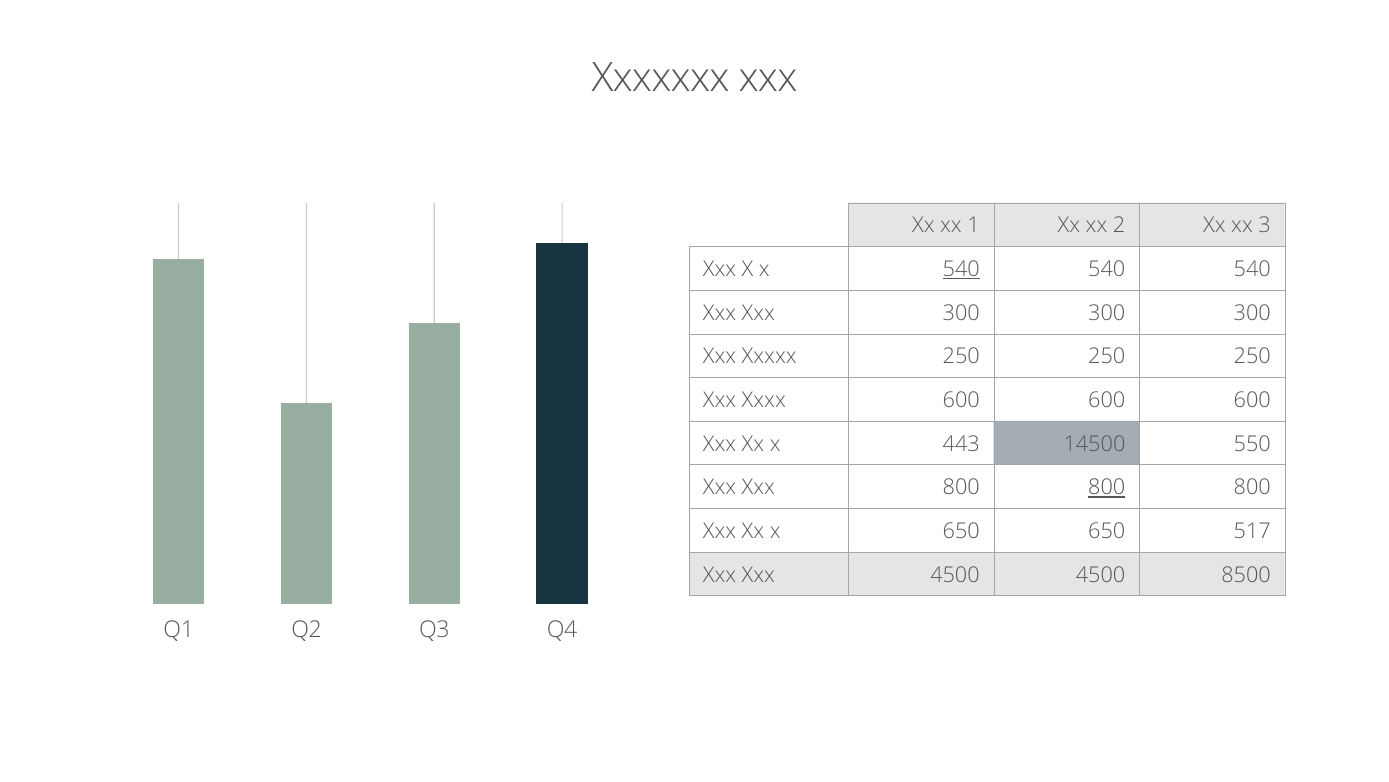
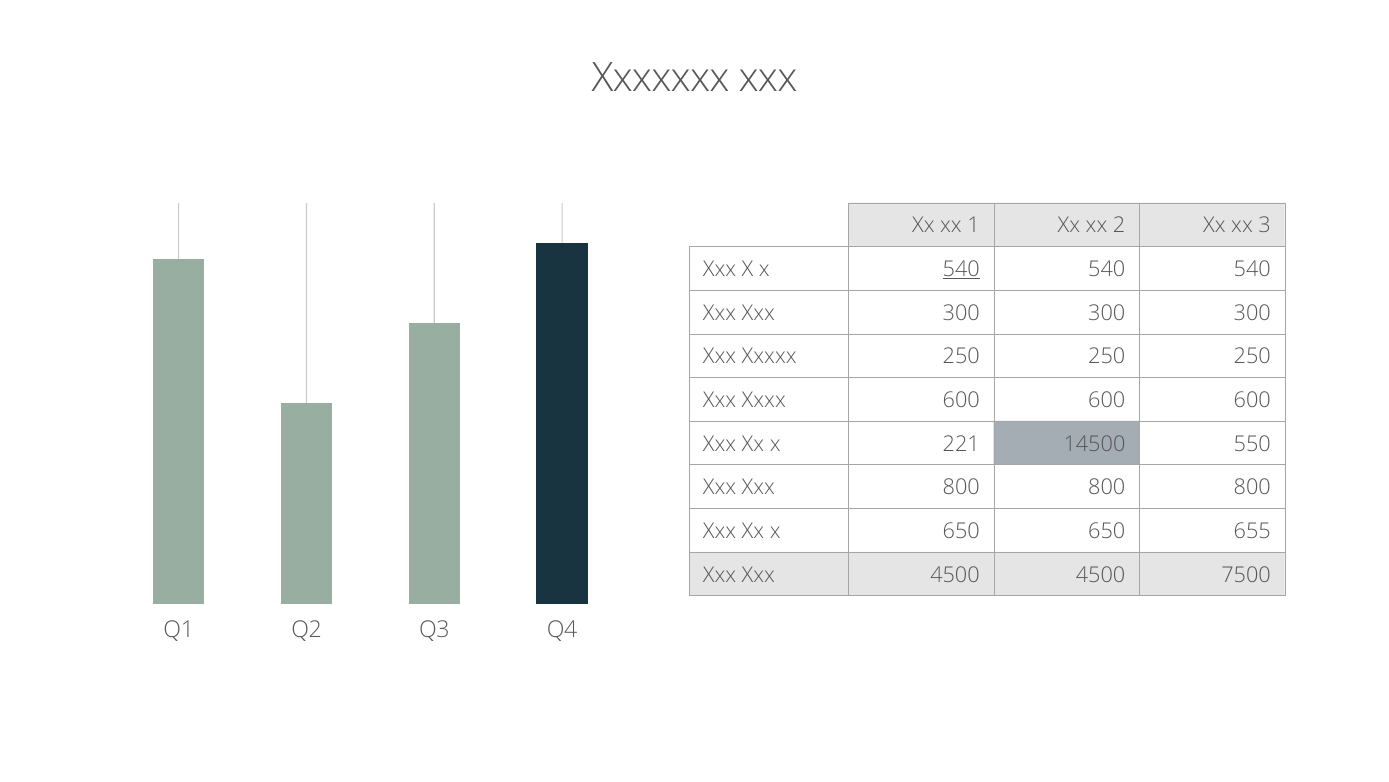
443: 443 -> 221 (961, 444)
800 underline: present -> none (1107, 487)
517: 517 -> 655 (1252, 531)
8500: 8500 -> 7500 (1246, 574)
